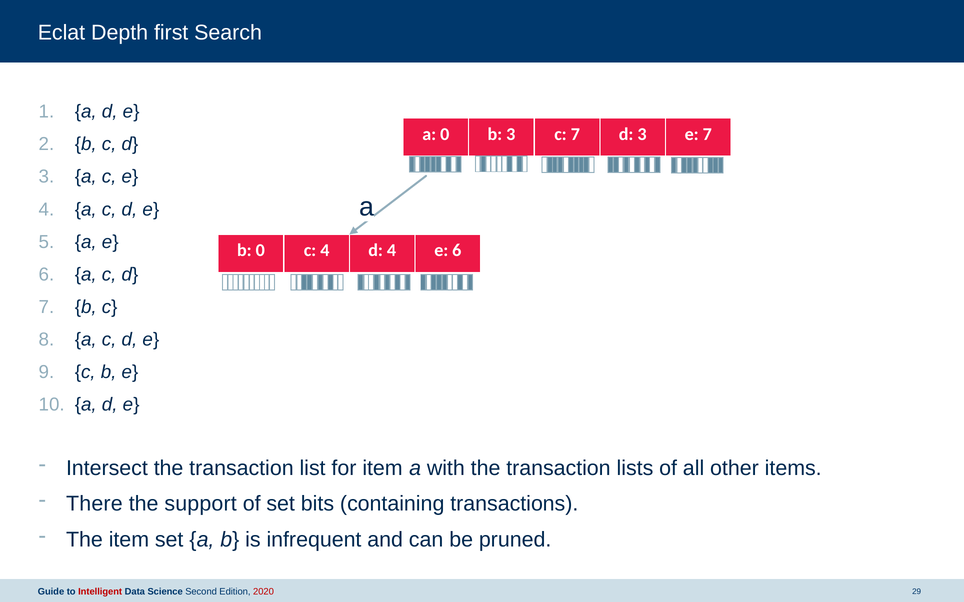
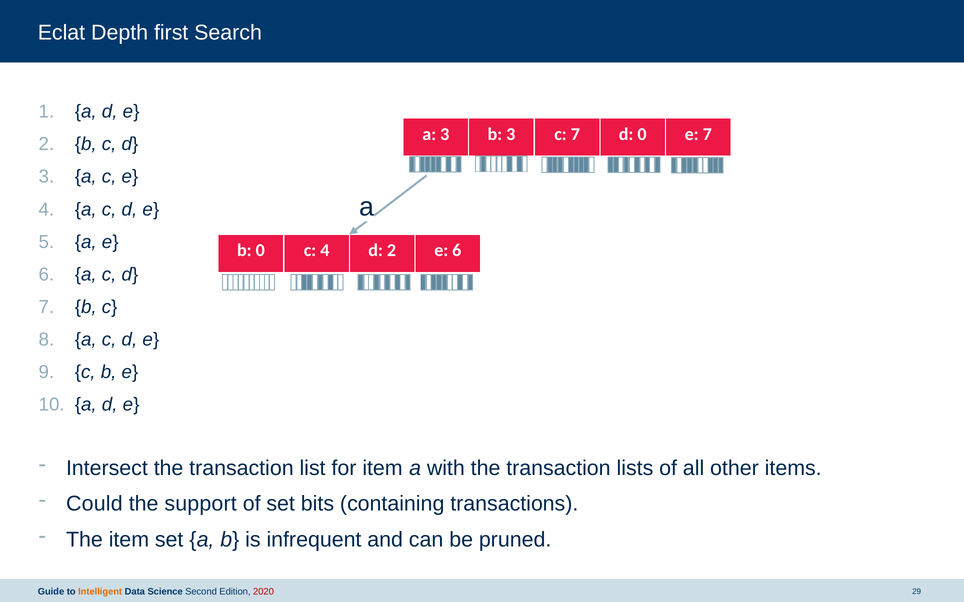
a 0: 0 -> 3 (445, 134)
7 d 3: 3 -> 0 (642, 134)
d 4: 4 -> 2 (392, 251)
There: There -> Could (94, 504)
Intelligent colour: red -> orange (100, 592)
